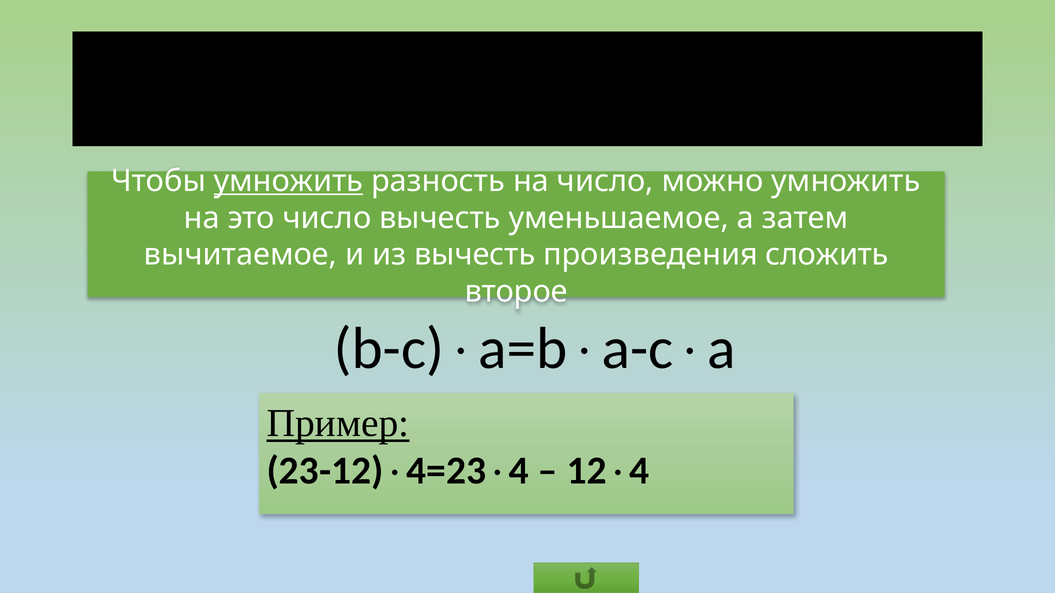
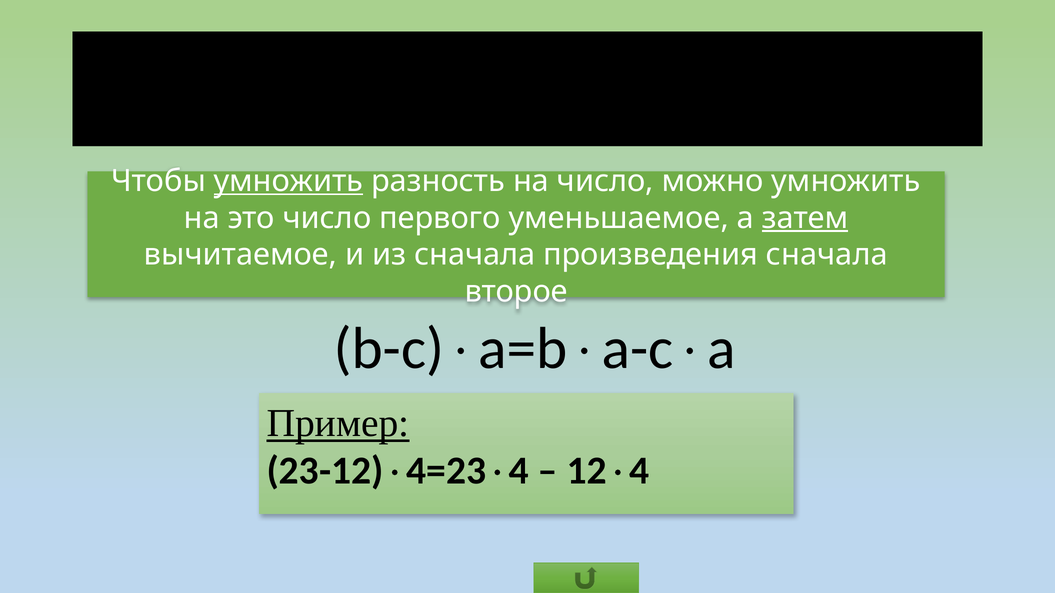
число вычесть: вычесть -> первого (440, 218)
затем underline: none -> present (805, 218)
из вычесть: вычесть -> сначала (475, 255)
произведения сложить: сложить -> сначала (827, 255)
